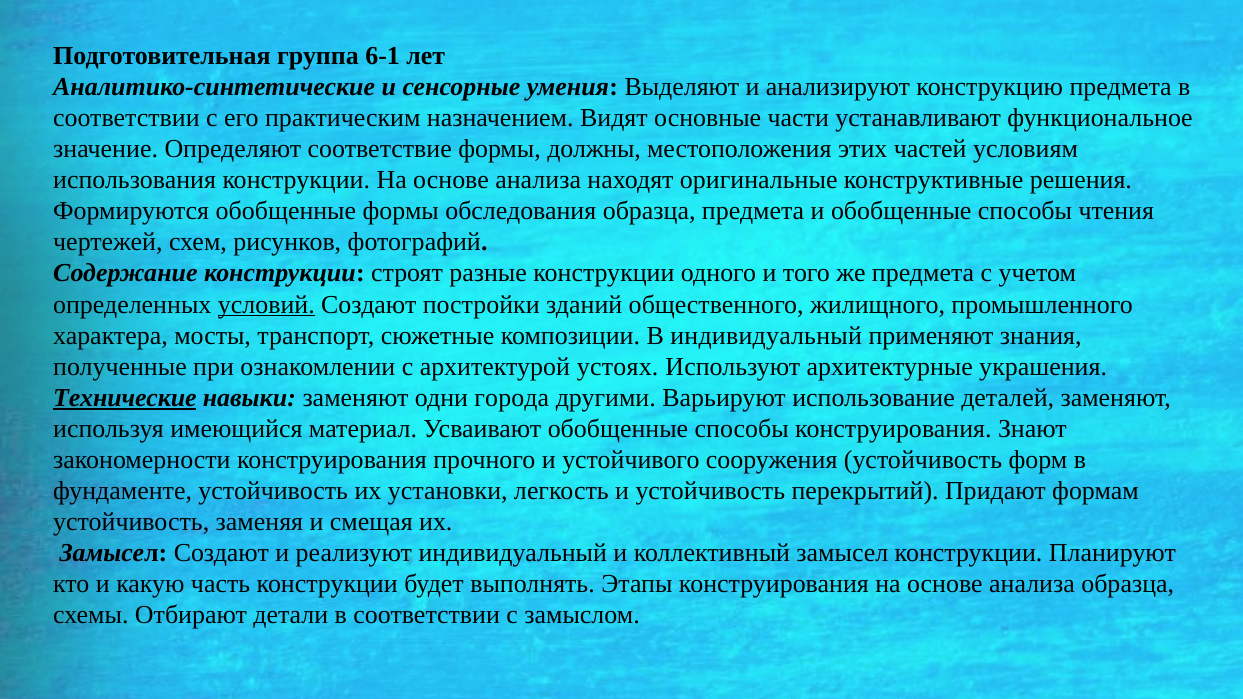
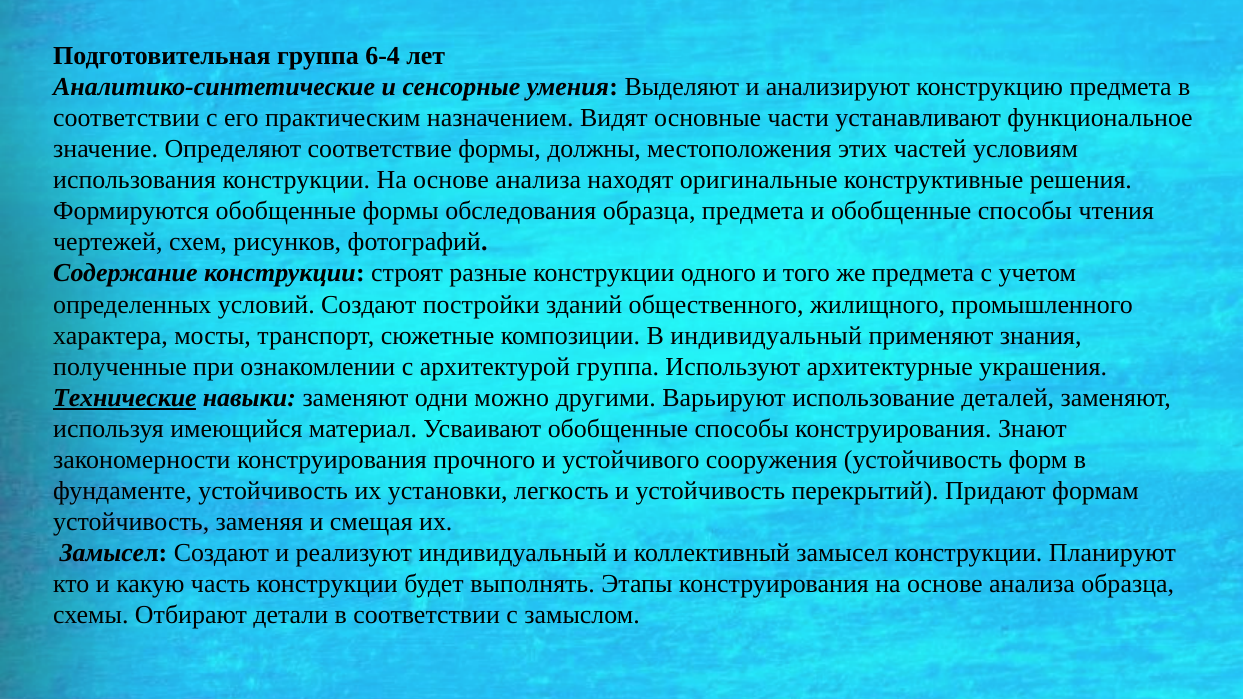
6-1: 6-1 -> 6-4 (383, 56)
условий underline: present -> none (266, 305)
архитектурой устоях: устоях -> группа (618, 367)
города: города -> можно (512, 398)
